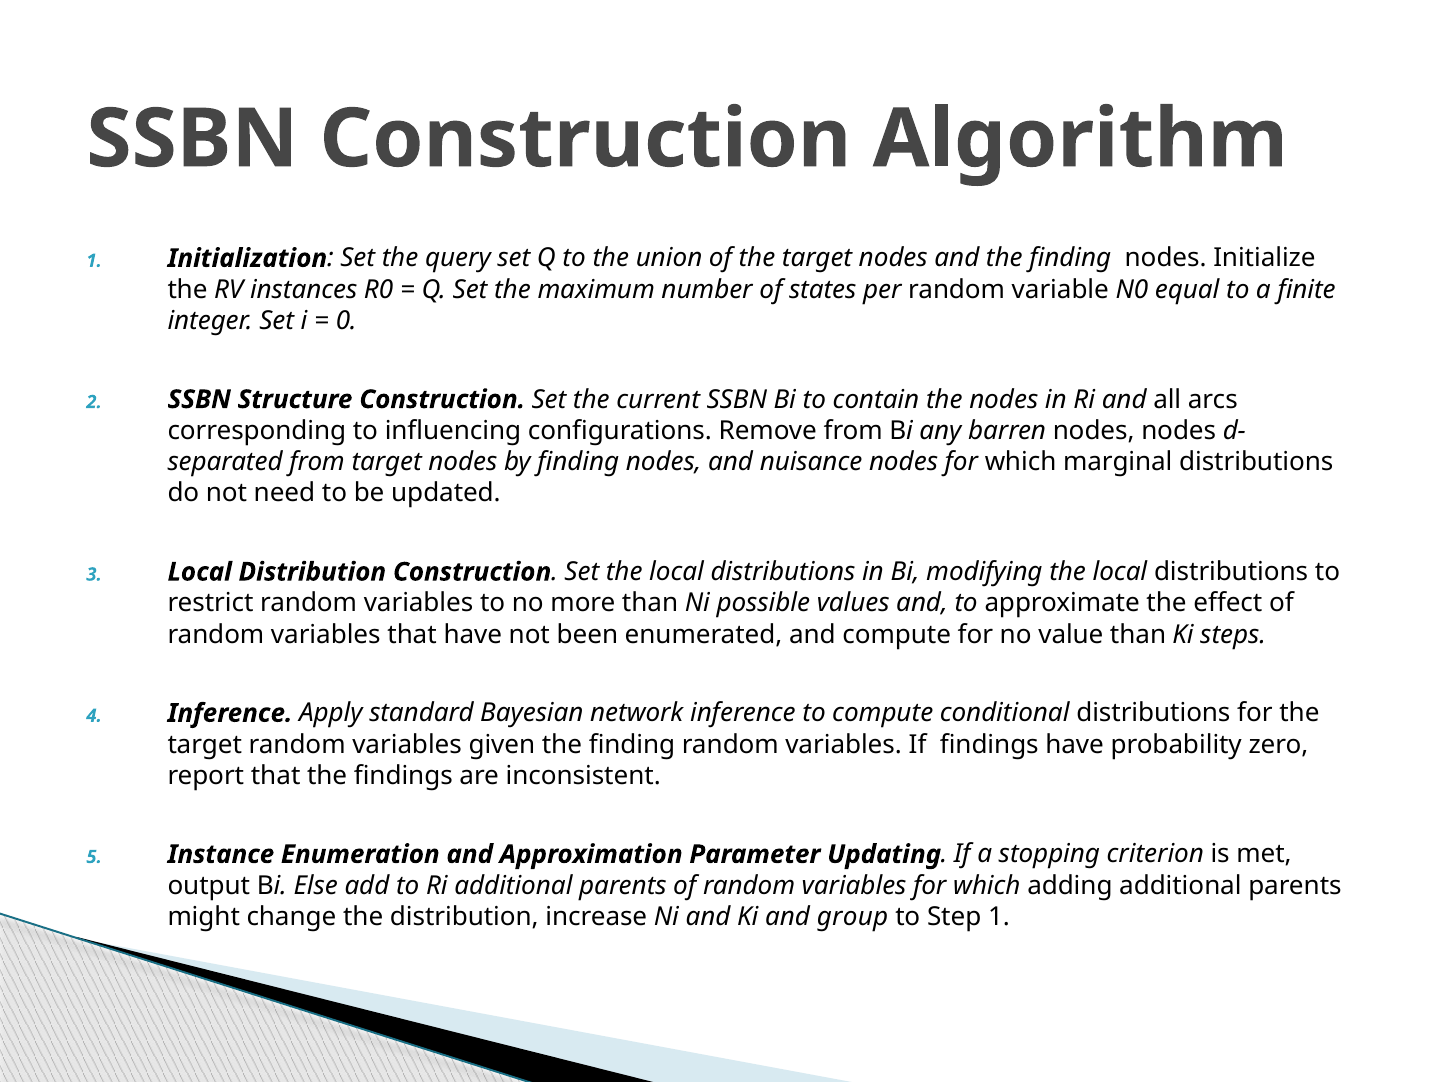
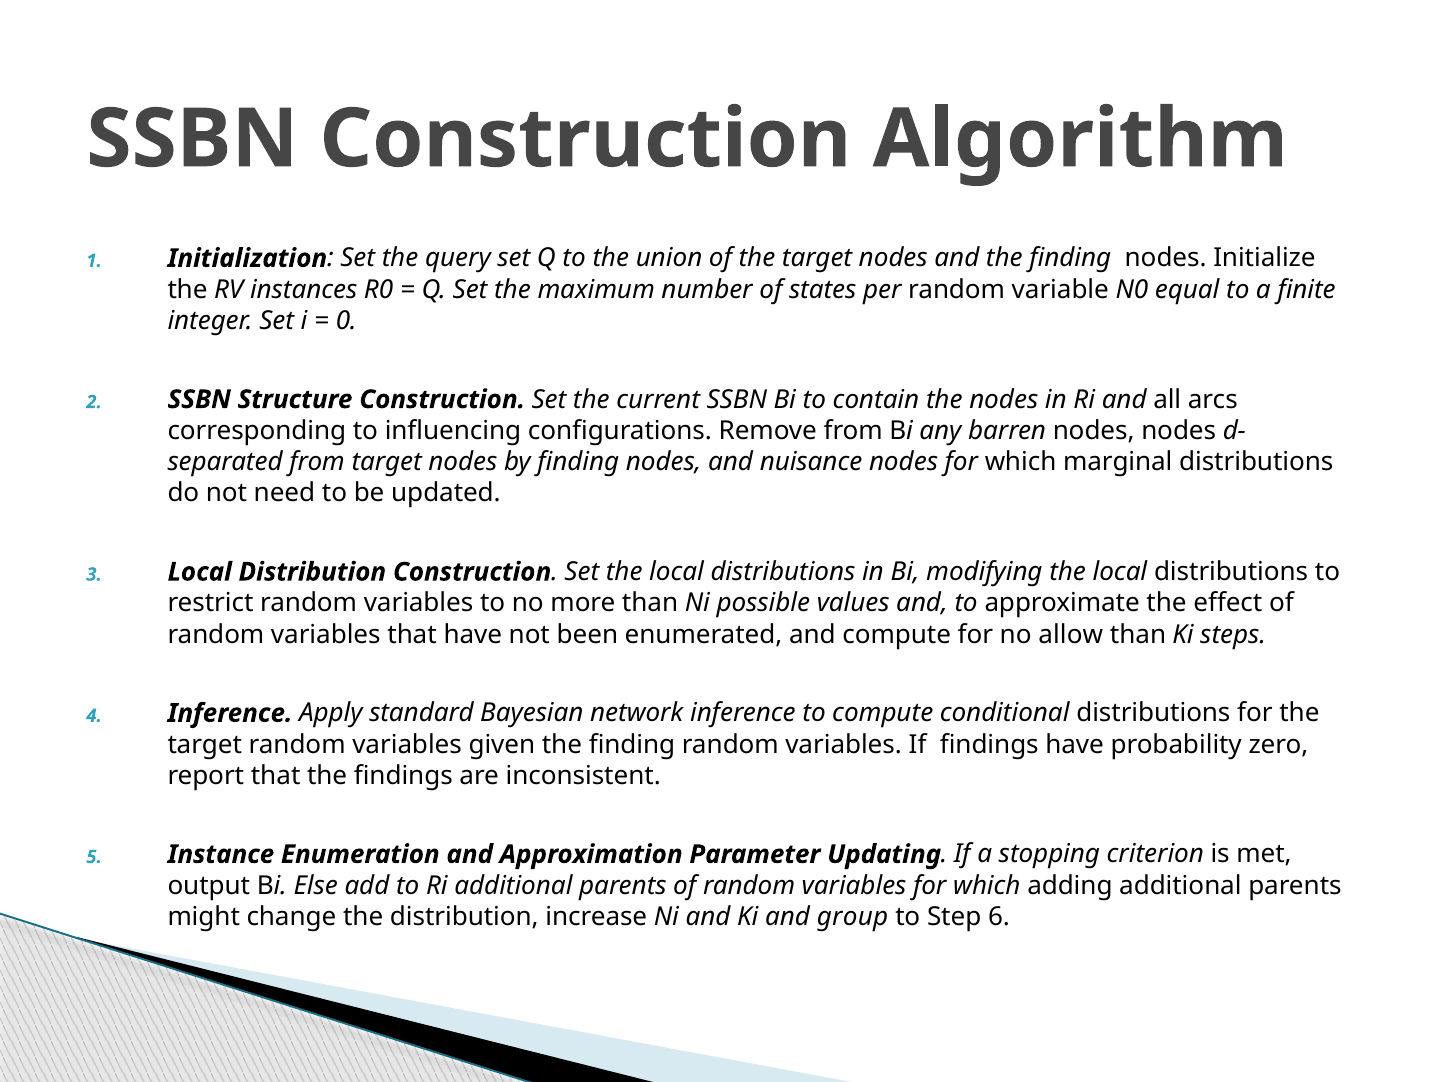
value: value -> allow (1071, 635)
Step 1: 1 -> 6 (999, 917)
